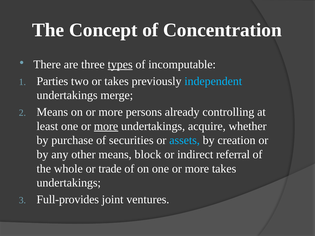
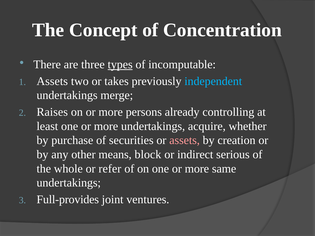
Parties: Parties -> Assets (52, 81)
Means: Means -> Raises (52, 112)
more underline: present -> none (106, 126)
assets colour: light blue -> pink (185, 140)
referral: referral -> serious (233, 155)
trade: trade -> refer (110, 169)
more takes: takes -> same (224, 169)
